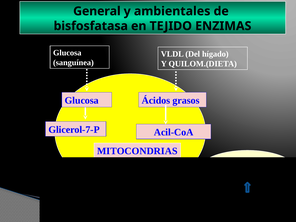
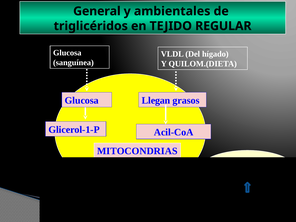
bisfosfatasa: bisfosfatasa -> triglicéridos (91, 26)
ENZIMAS: ENZIMAS -> REGULAR (223, 26)
Ácidos: Ácidos -> Llegan (156, 100)
Glicerol-7-P: Glicerol-7-P -> Glicerol-1-P (74, 130)
